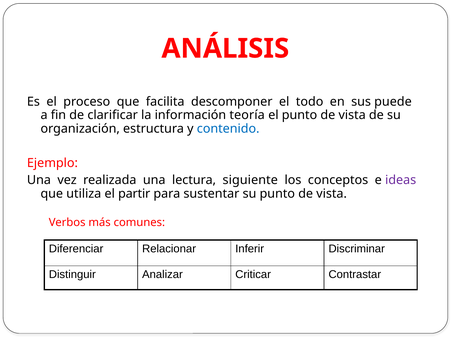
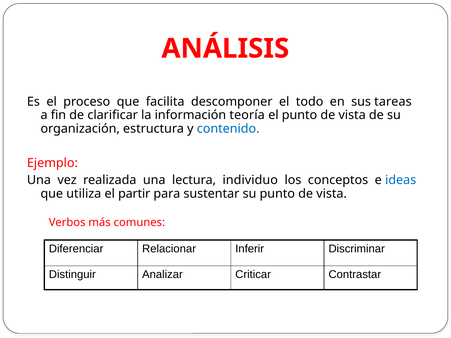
puede: puede -> tareas (393, 102)
siguiente: siguiente -> individuo (250, 180)
ideas colour: purple -> blue (401, 180)
